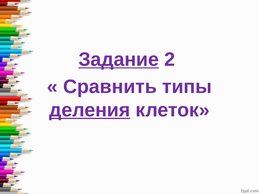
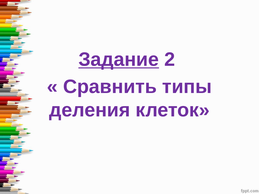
деления underline: present -> none (90, 110)
